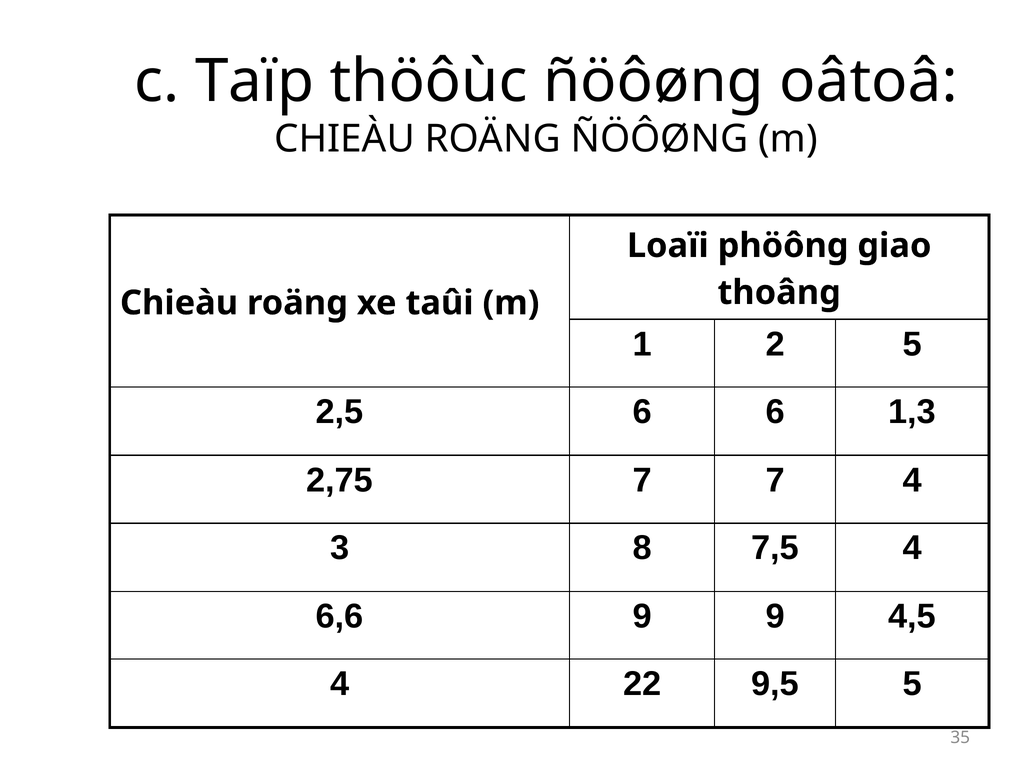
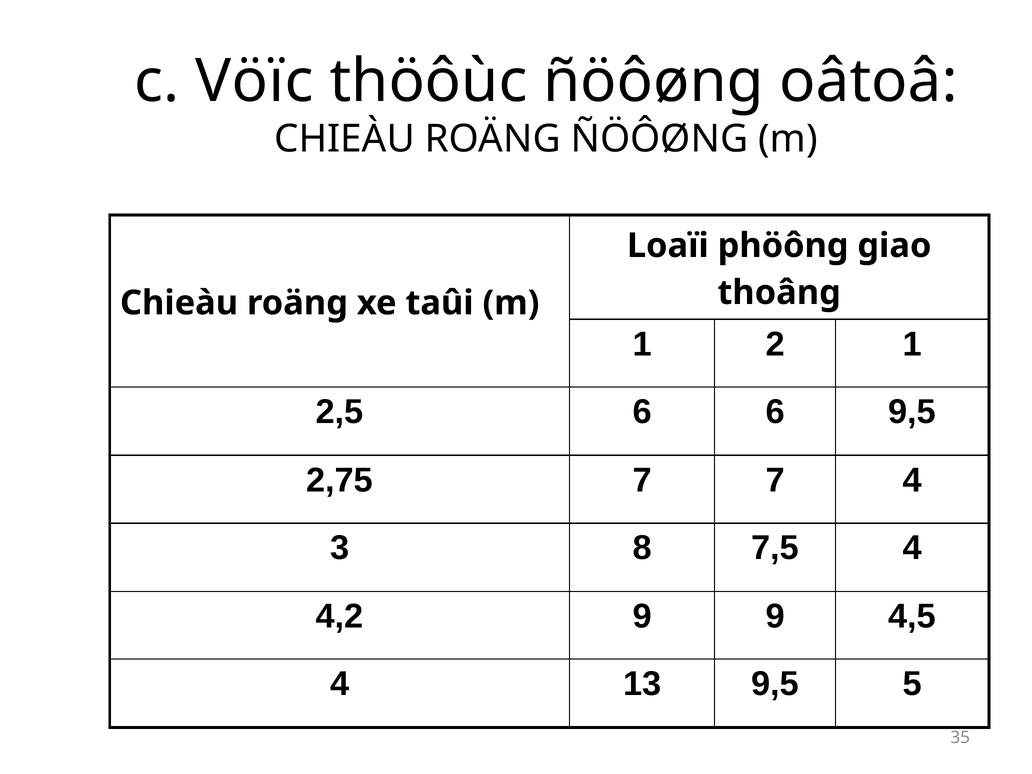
Taïp: Taïp -> Vöïc (254, 81)
2 5: 5 -> 1 (912, 344)
6 1,3: 1,3 -> 9,5 (912, 412)
6,6: 6,6 -> 4,2 (340, 616)
22: 22 -> 13 (642, 684)
